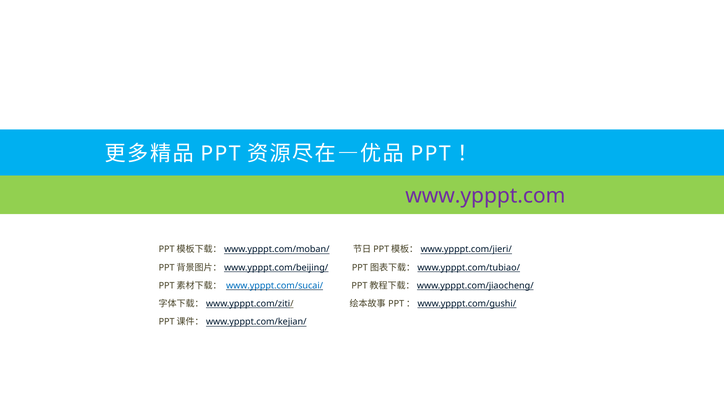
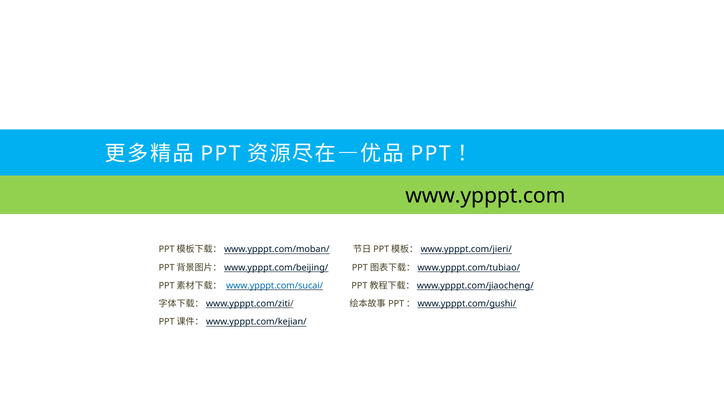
www.ypppt.com colour: purple -> black (485, 196)
